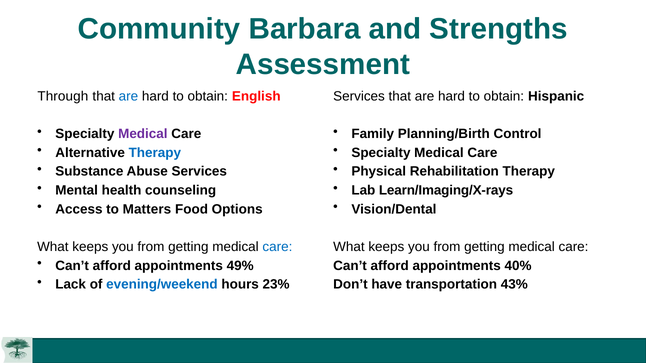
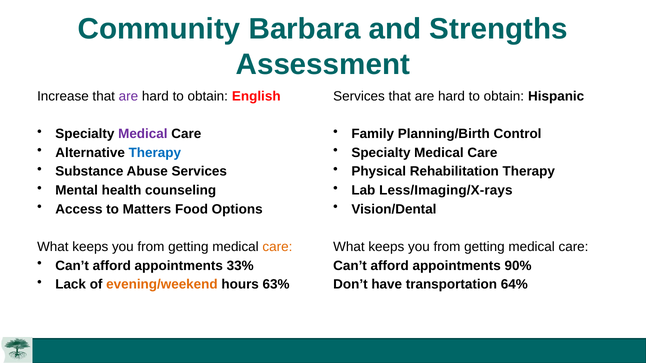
Through: Through -> Increase (63, 96)
are colour: blue -> purple (128, 96)
Learn/Imaging/X-rays: Learn/Imaging/X-rays -> Less/Imaging/X-rays (446, 190)
care colour: blue -> orange (277, 247)
49%: 49% -> 33% (240, 266)
40%: 40% -> 90% (518, 266)
evening/weekend colour: blue -> orange (162, 285)
23%: 23% -> 63% (276, 285)
43%: 43% -> 64% (514, 285)
